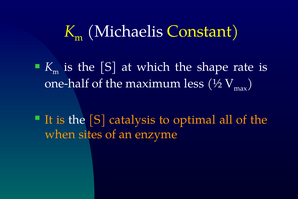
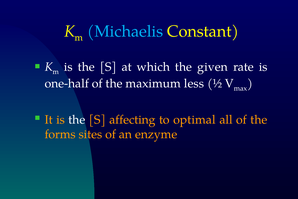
Michaelis colour: white -> light blue (125, 31)
shape: shape -> given (213, 67)
catalysis: catalysis -> affecting (132, 119)
when: when -> forms (60, 134)
